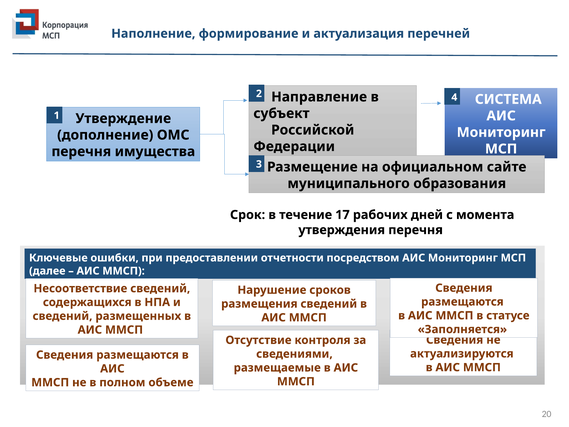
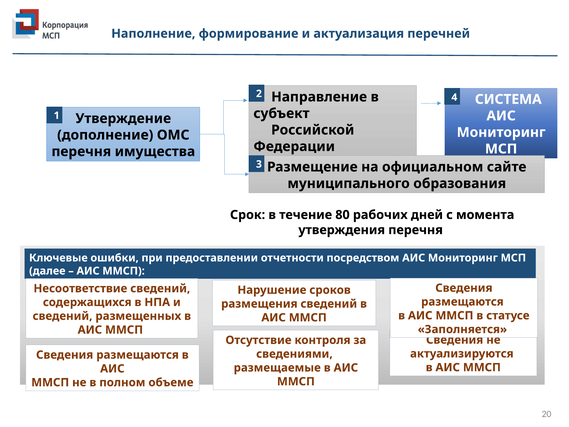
17: 17 -> 80 (342, 215)
